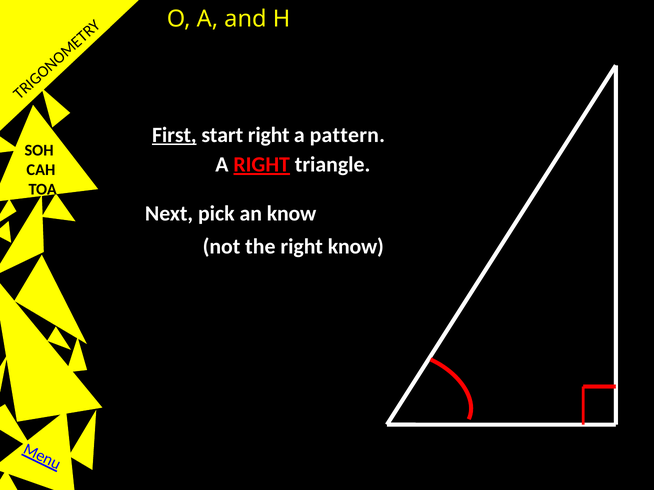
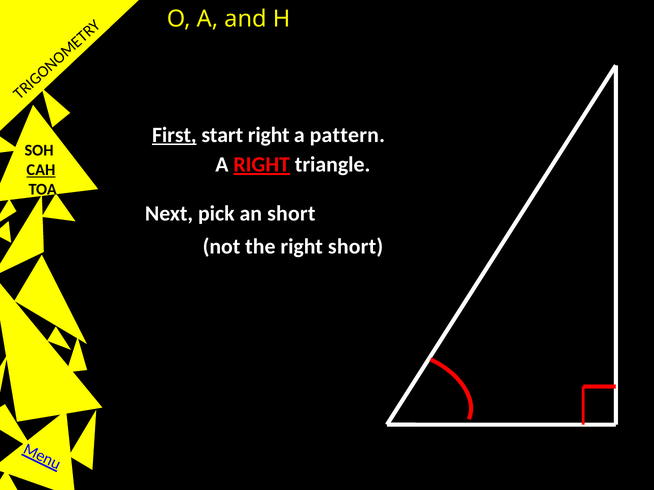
CAH underline: none -> present (41, 170)
an know: know -> short (291, 214)
right know: know -> short (356, 247)
